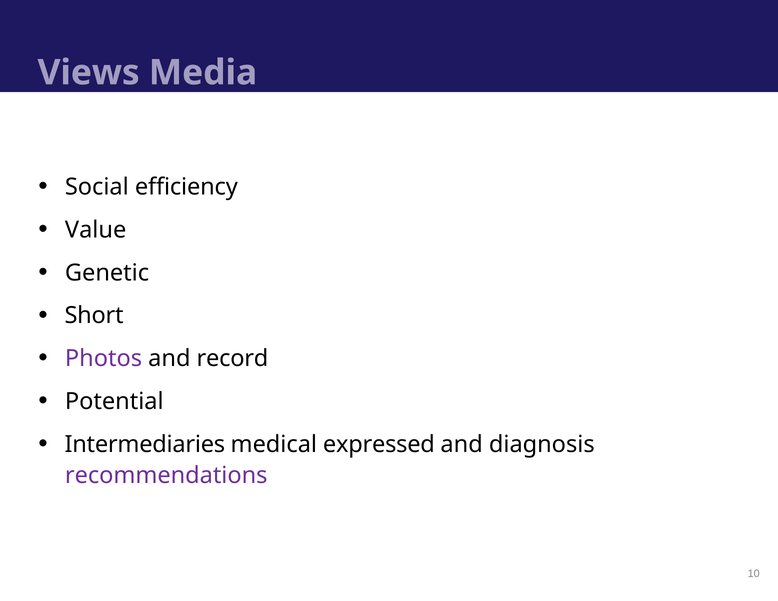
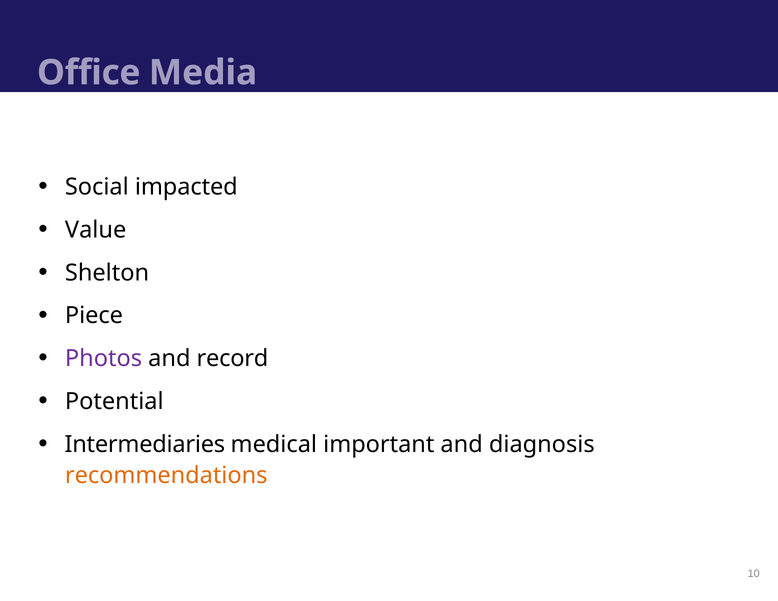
Views: Views -> Office (89, 73)
efficiency: efficiency -> impacted (186, 187)
Genetic: Genetic -> Shelton (107, 273)
Short: Short -> Piece (94, 316)
expressed: expressed -> important (379, 444)
recommendations colour: purple -> orange (166, 476)
